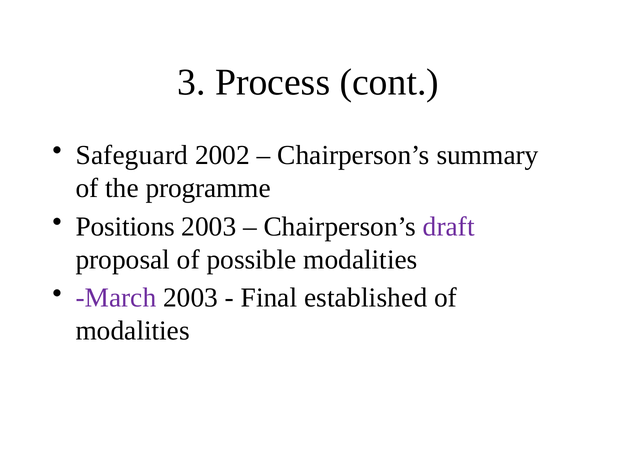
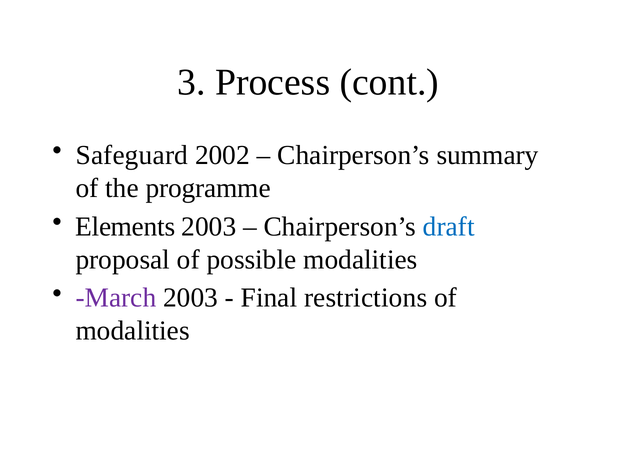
Positions: Positions -> Elements (125, 226)
draft colour: purple -> blue (449, 226)
established: established -> restrictions (366, 298)
